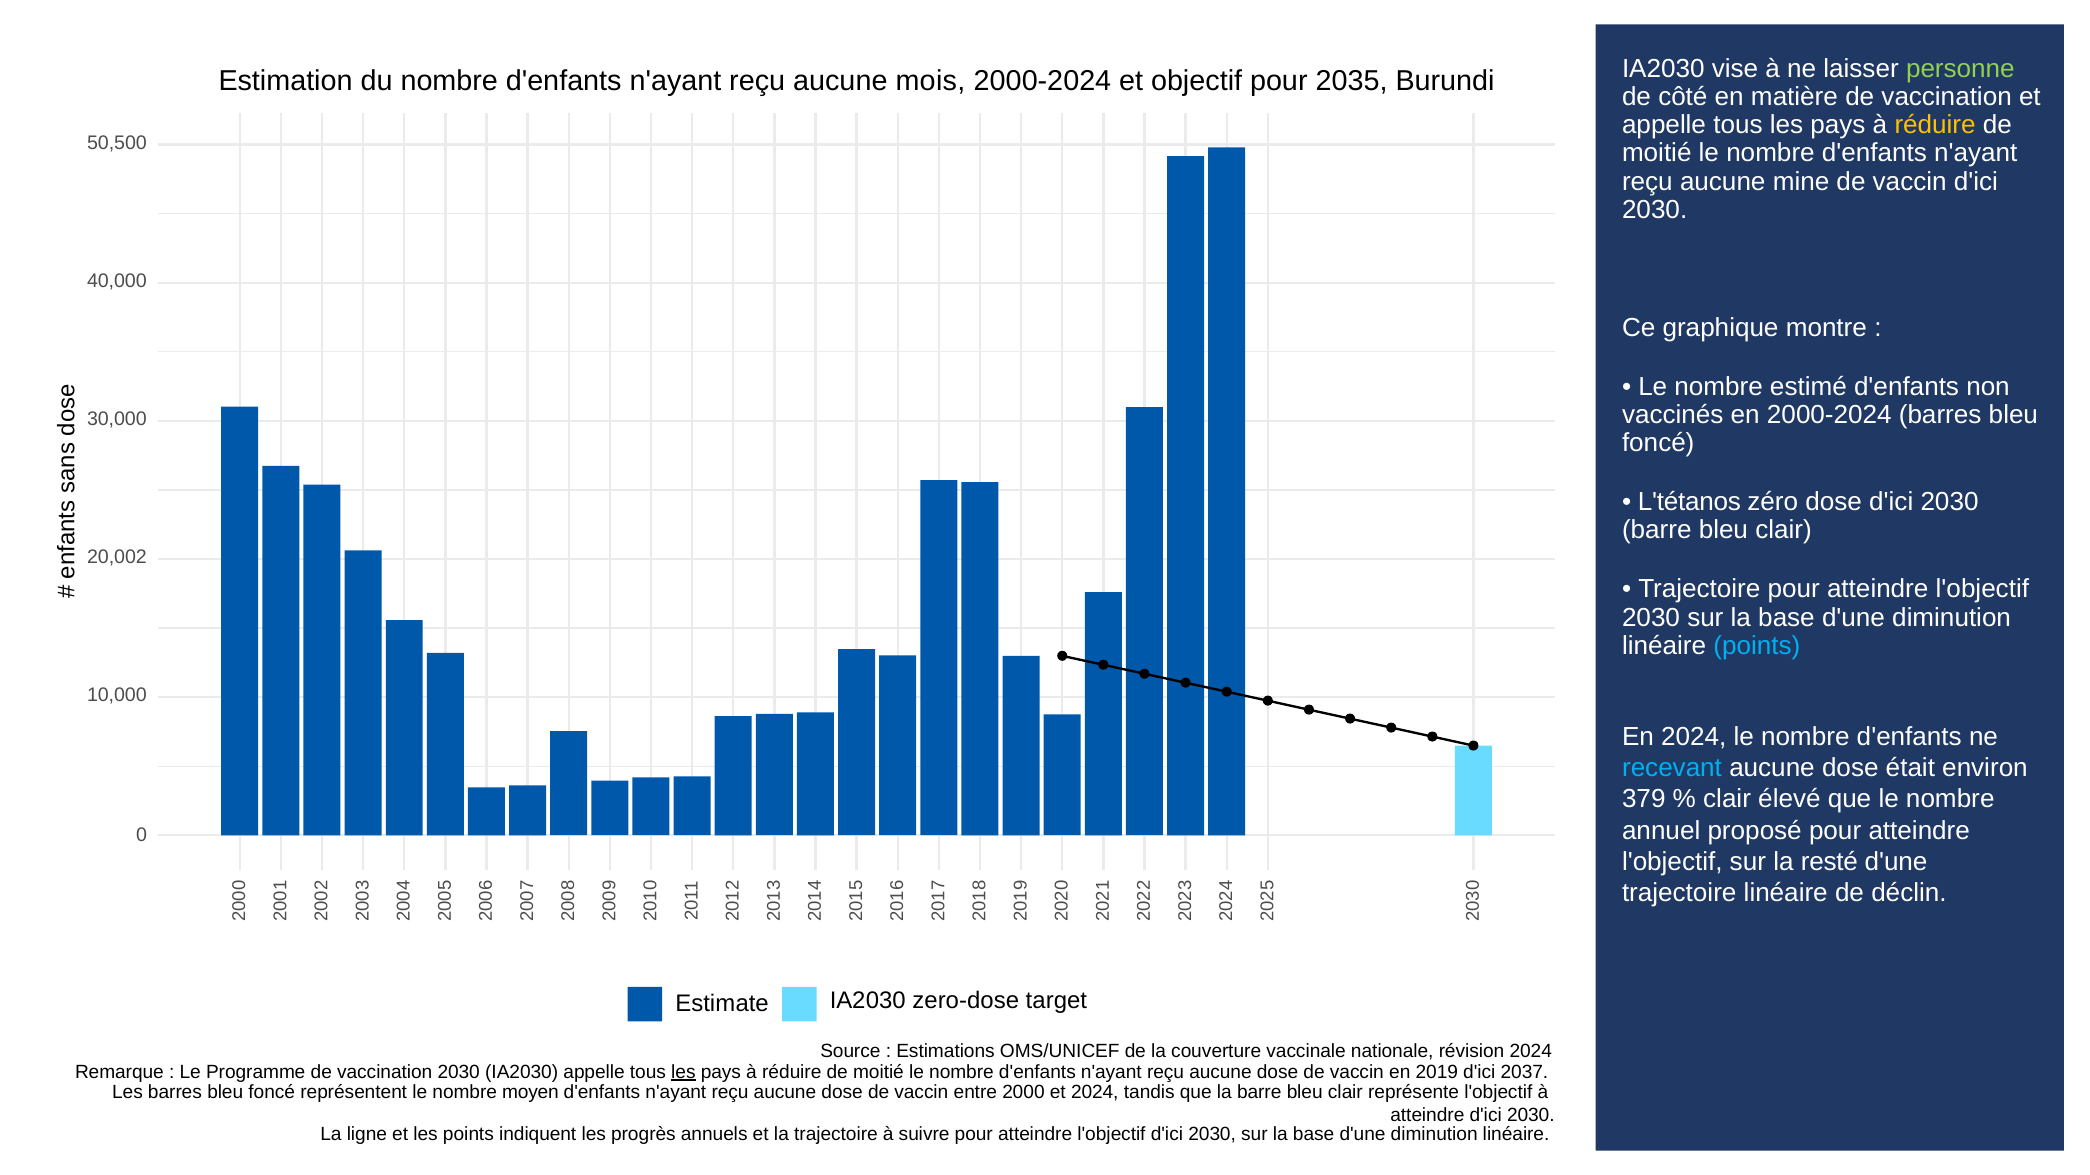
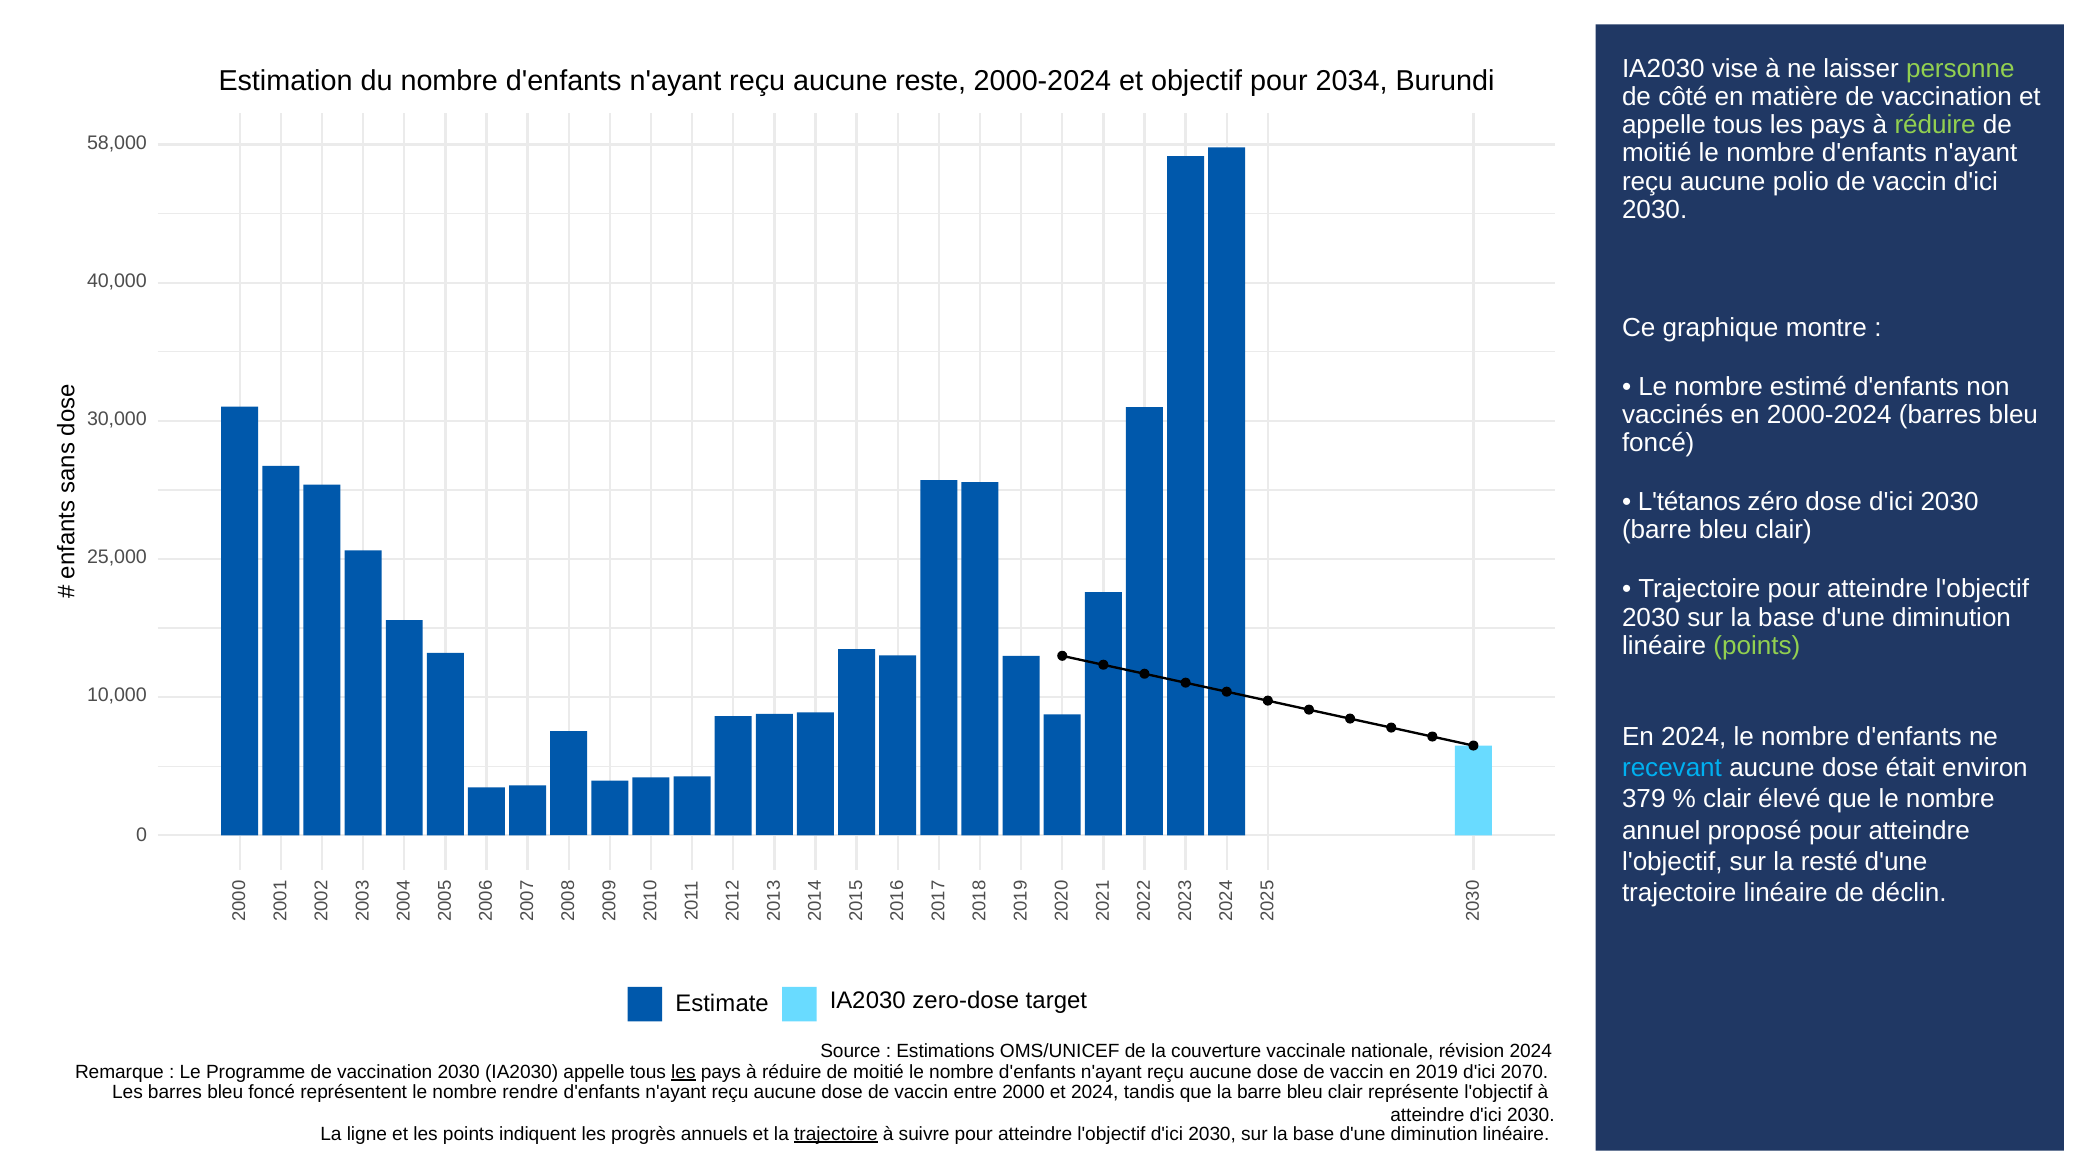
mois: mois -> reste (931, 81)
2035: 2035 -> 2034 (1352, 81)
réduire colour: yellow -> light green (1935, 125)
50,500: 50,500 -> 58,000 (117, 143)
mine: mine -> polio (1801, 182)
20,002: 20,002 -> 25,000 (117, 557)
points colour: light blue -> light green (1757, 646)
2037: 2037 -> 2070 (1524, 1072)
moyen: moyen -> rendre (530, 1093)
trajectoire underline: none -> present (836, 1134)
